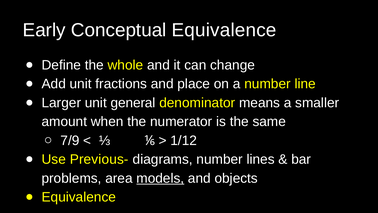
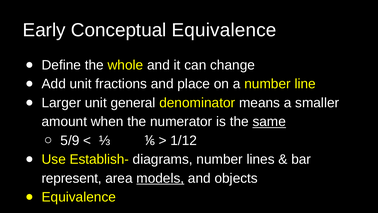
same underline: none -> present (269, 121)
7/9: 7/9 -> 5/9 (70, 140)
Previous-: Previous- -> Establish- (99, 159)
problems: problems -> represent (72, 178)
